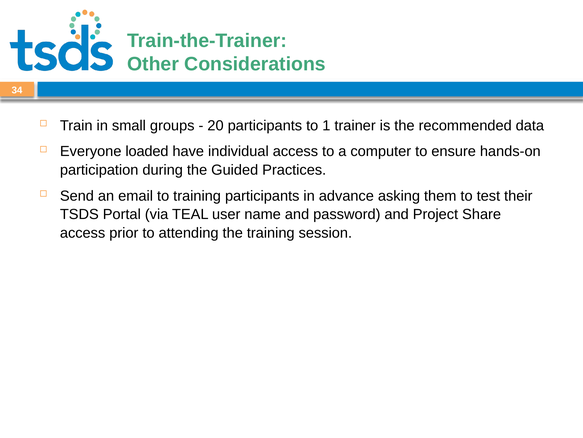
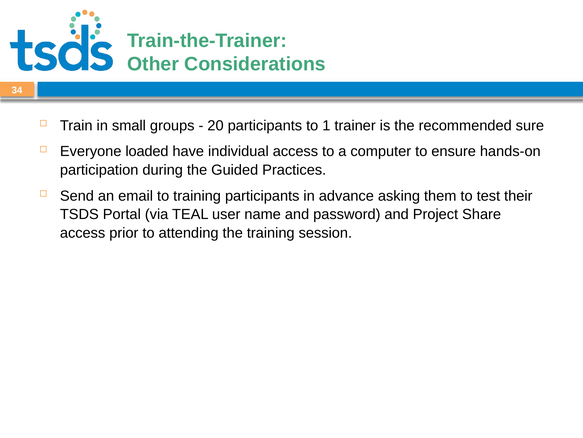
data: data -> sure (530, 125)
